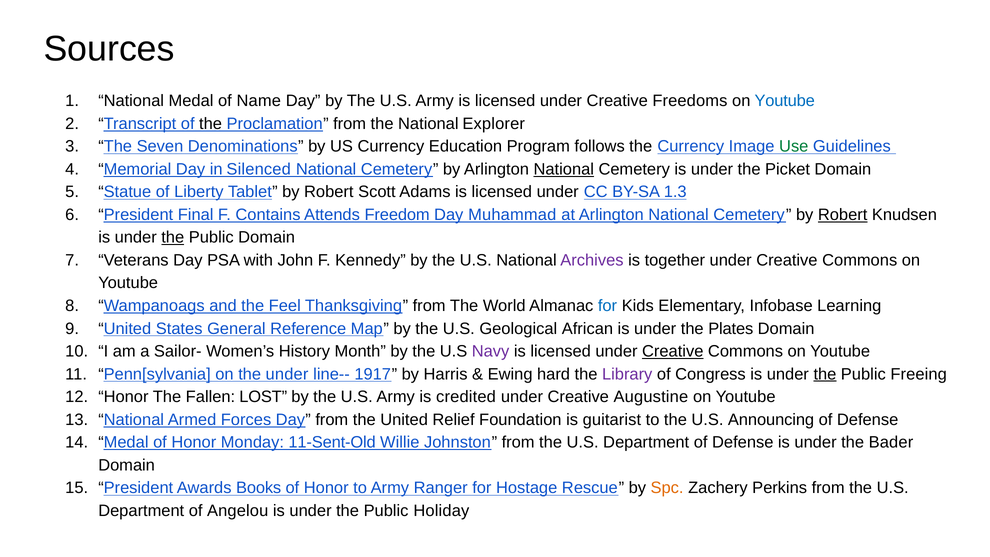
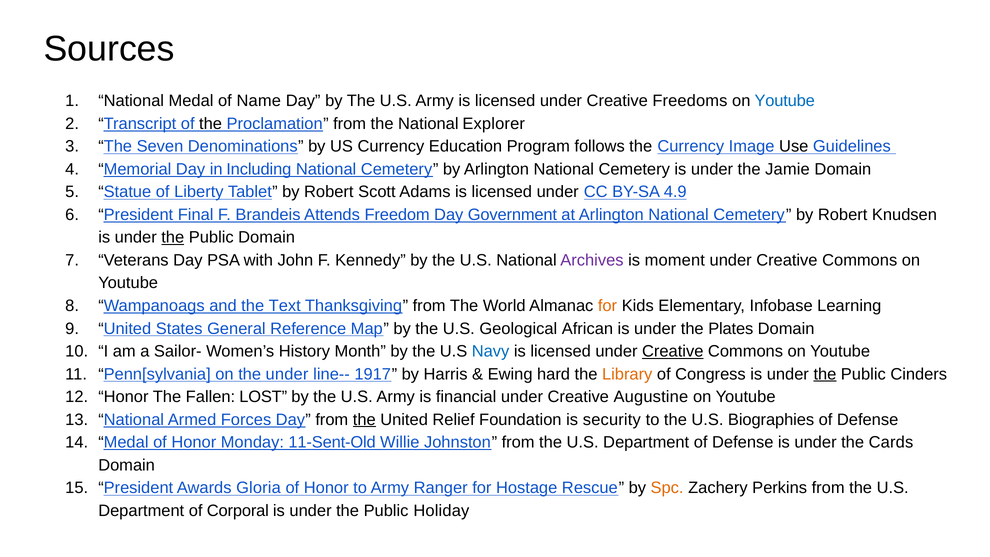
Use colour: green -> black (794, 146)
Silenced: Silenced -> Including (259, 169)
National underline: present -> none (564, 169)
Picket: Picket -> Jamie (787, 169)
1.3: 1.3 -> 4.9 (675, 192)
Contains: Contains -> Brandeis (268, 215)
Muhammad: Muhammad -> Government (512, 215)
Robert underline: present -> none (843, 215)
together: together -> moment (675, 260)
Feel: Feel -> Text (285, 306)
for colour: blue -> orange (608, 306)
Navy colour: purple -> blue (491, 351)
Library colour: purple -> orange (627, 374)
Freeing: Freeing -> Cinders (919, 374)
credited: credited -> financial (466, 397)
the underline: none -> present (364, 420)
guitarist: guitarist -> security (612, 420)
Announcing: Announcing -> Biographies (771, 420)
Bader: Bader -> Cards (891, 442)
Books: Books -> Gloria (258, 488)
Angelou: Angelou -> Corporal (238, 511)
